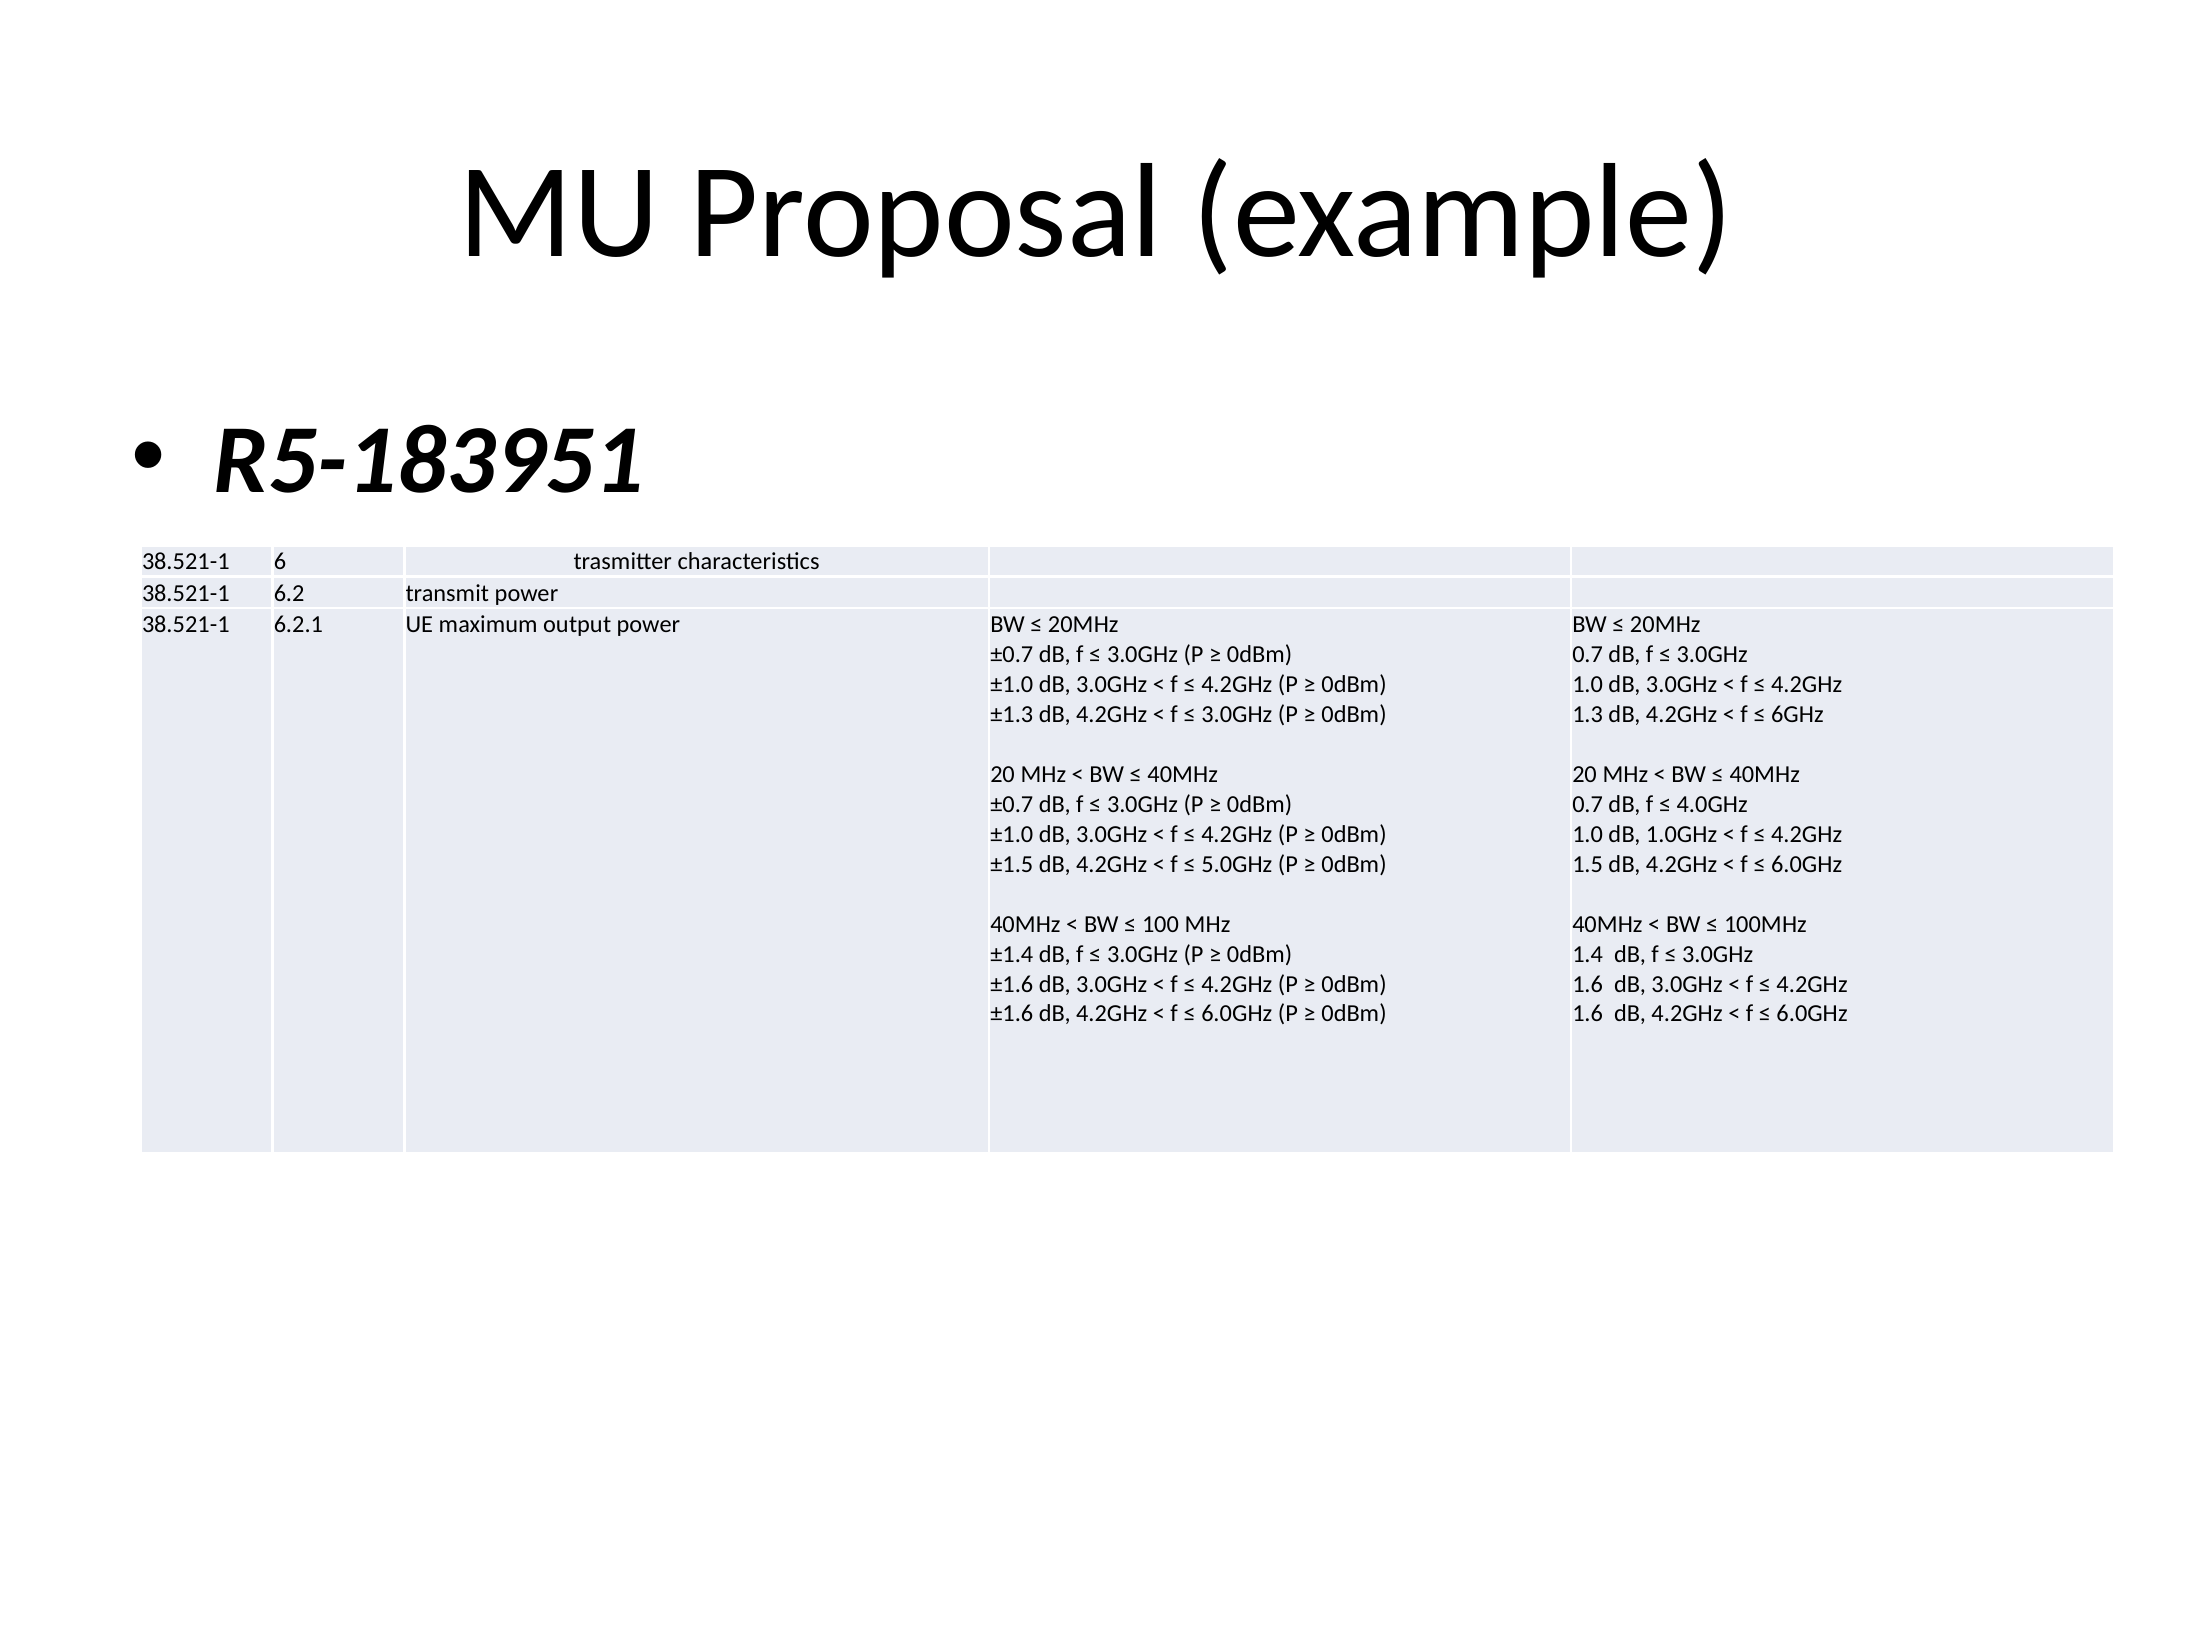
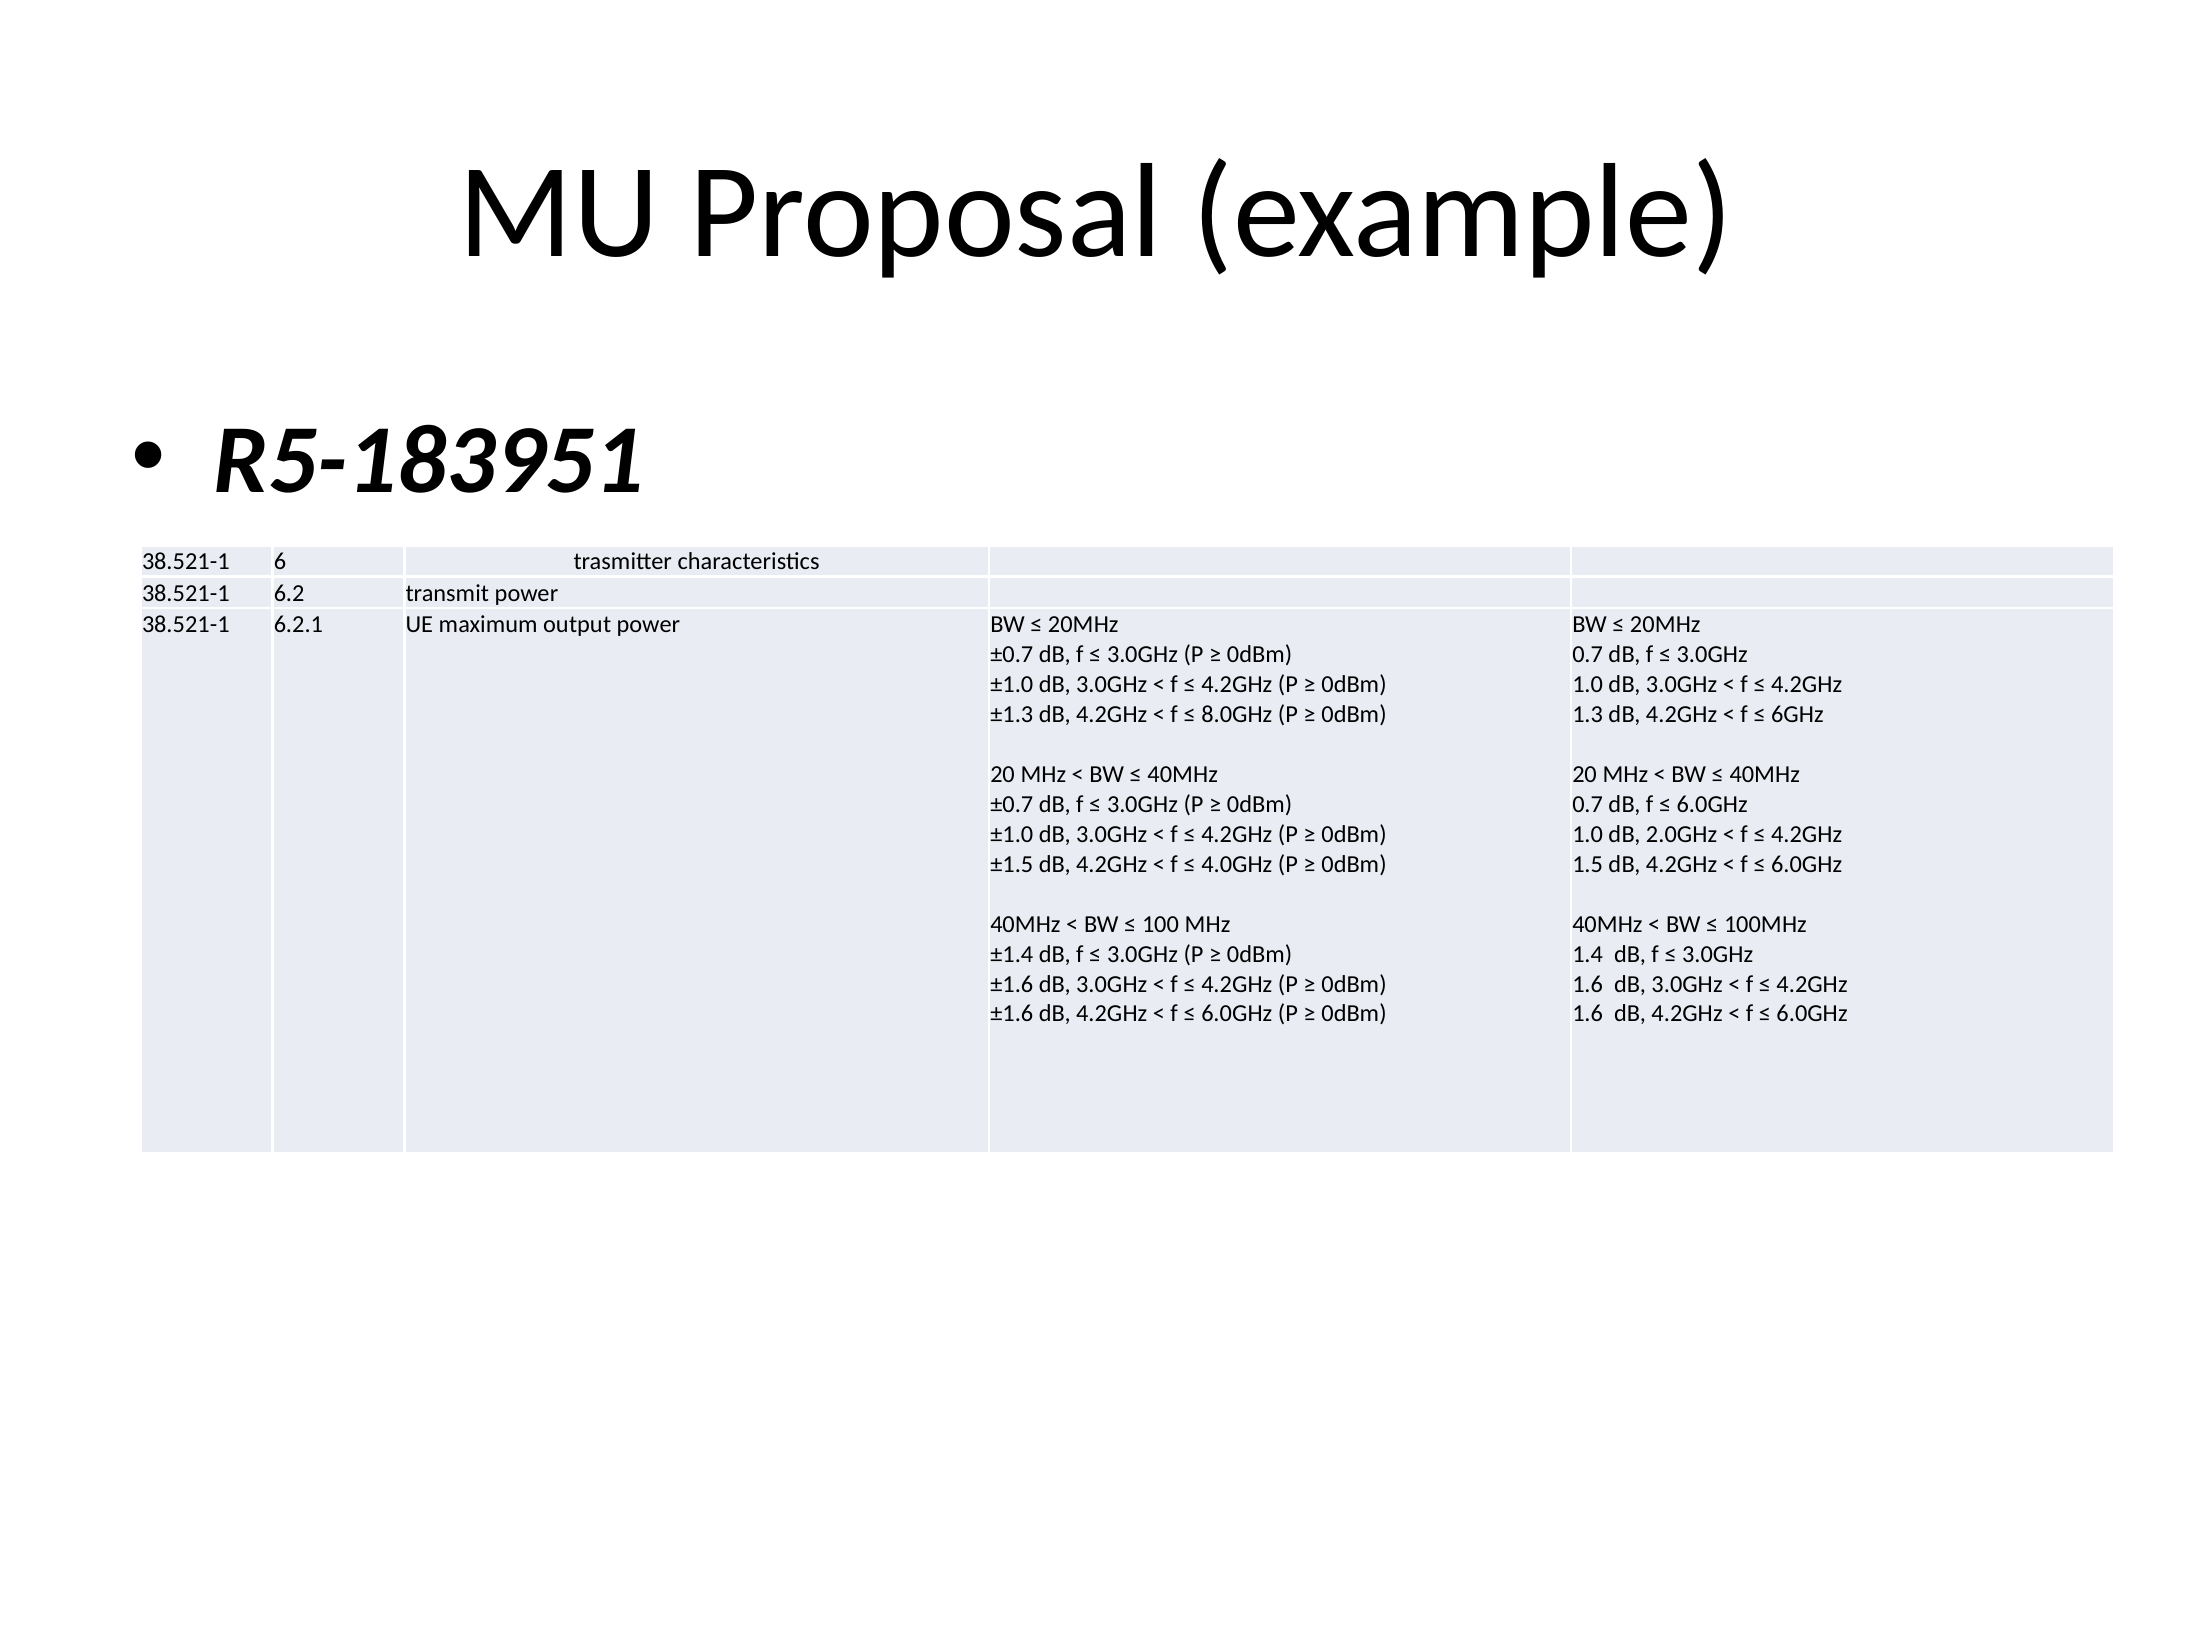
3.0GHz: 3.0GHz -> 8.0GHz (1237, 714)
4.0GHz: 4.0GHz -> 6.0GHz (1712, 804)
1.0GHz: 1.0GHz -> 2.0GHz (1682, 834)
5.0GHz: 5.0GHz -> 4.0GHz (1237, 864)
